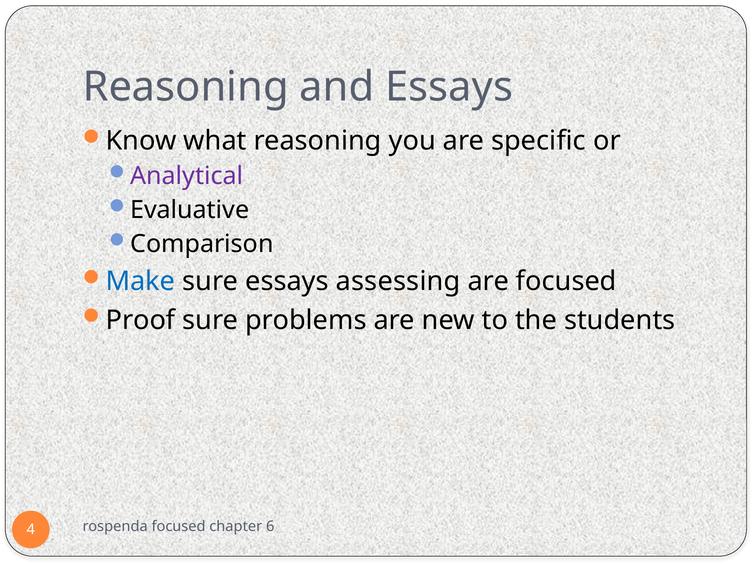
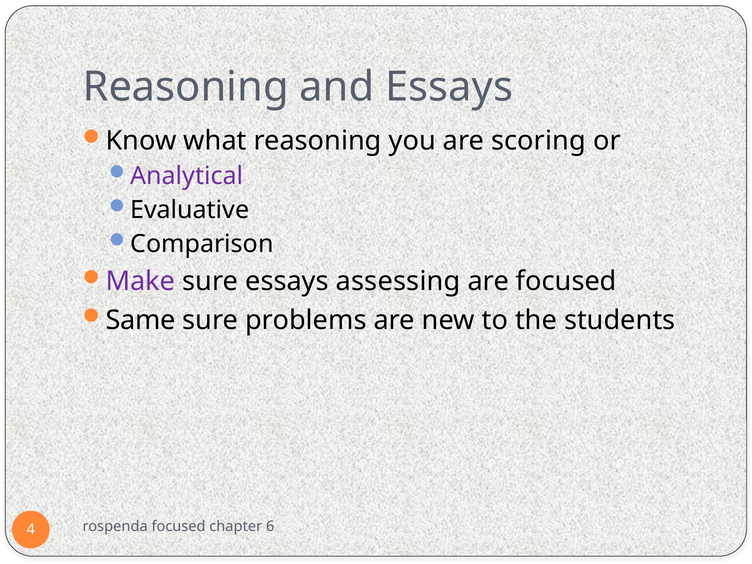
specific: specific -> scoring (539, 141)
Make colour: blue -> purple (140, 281)
Proof: Proof -> Same (141, 320)
